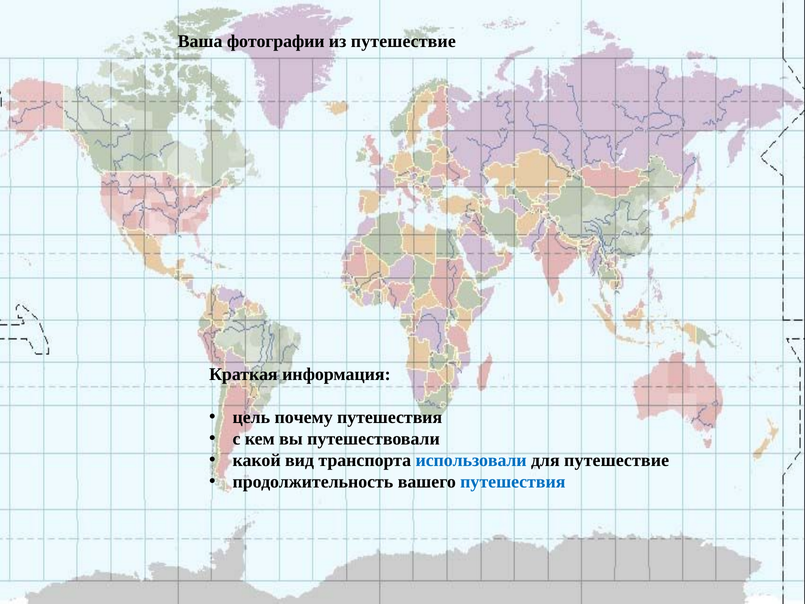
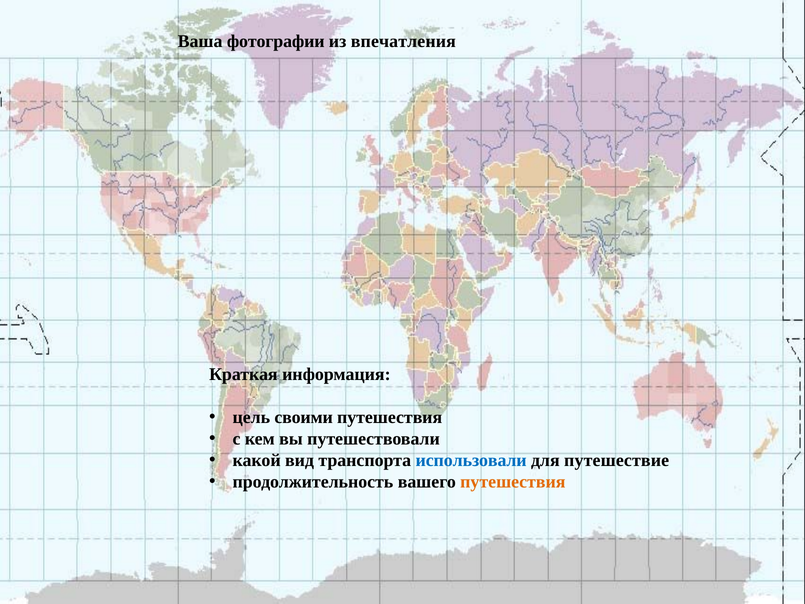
из путешествие: путешествие -> впечатления (403, 41)
почему: почему -> своими (304, 417)
путешествия colour: blue -> orange (513, 482)
